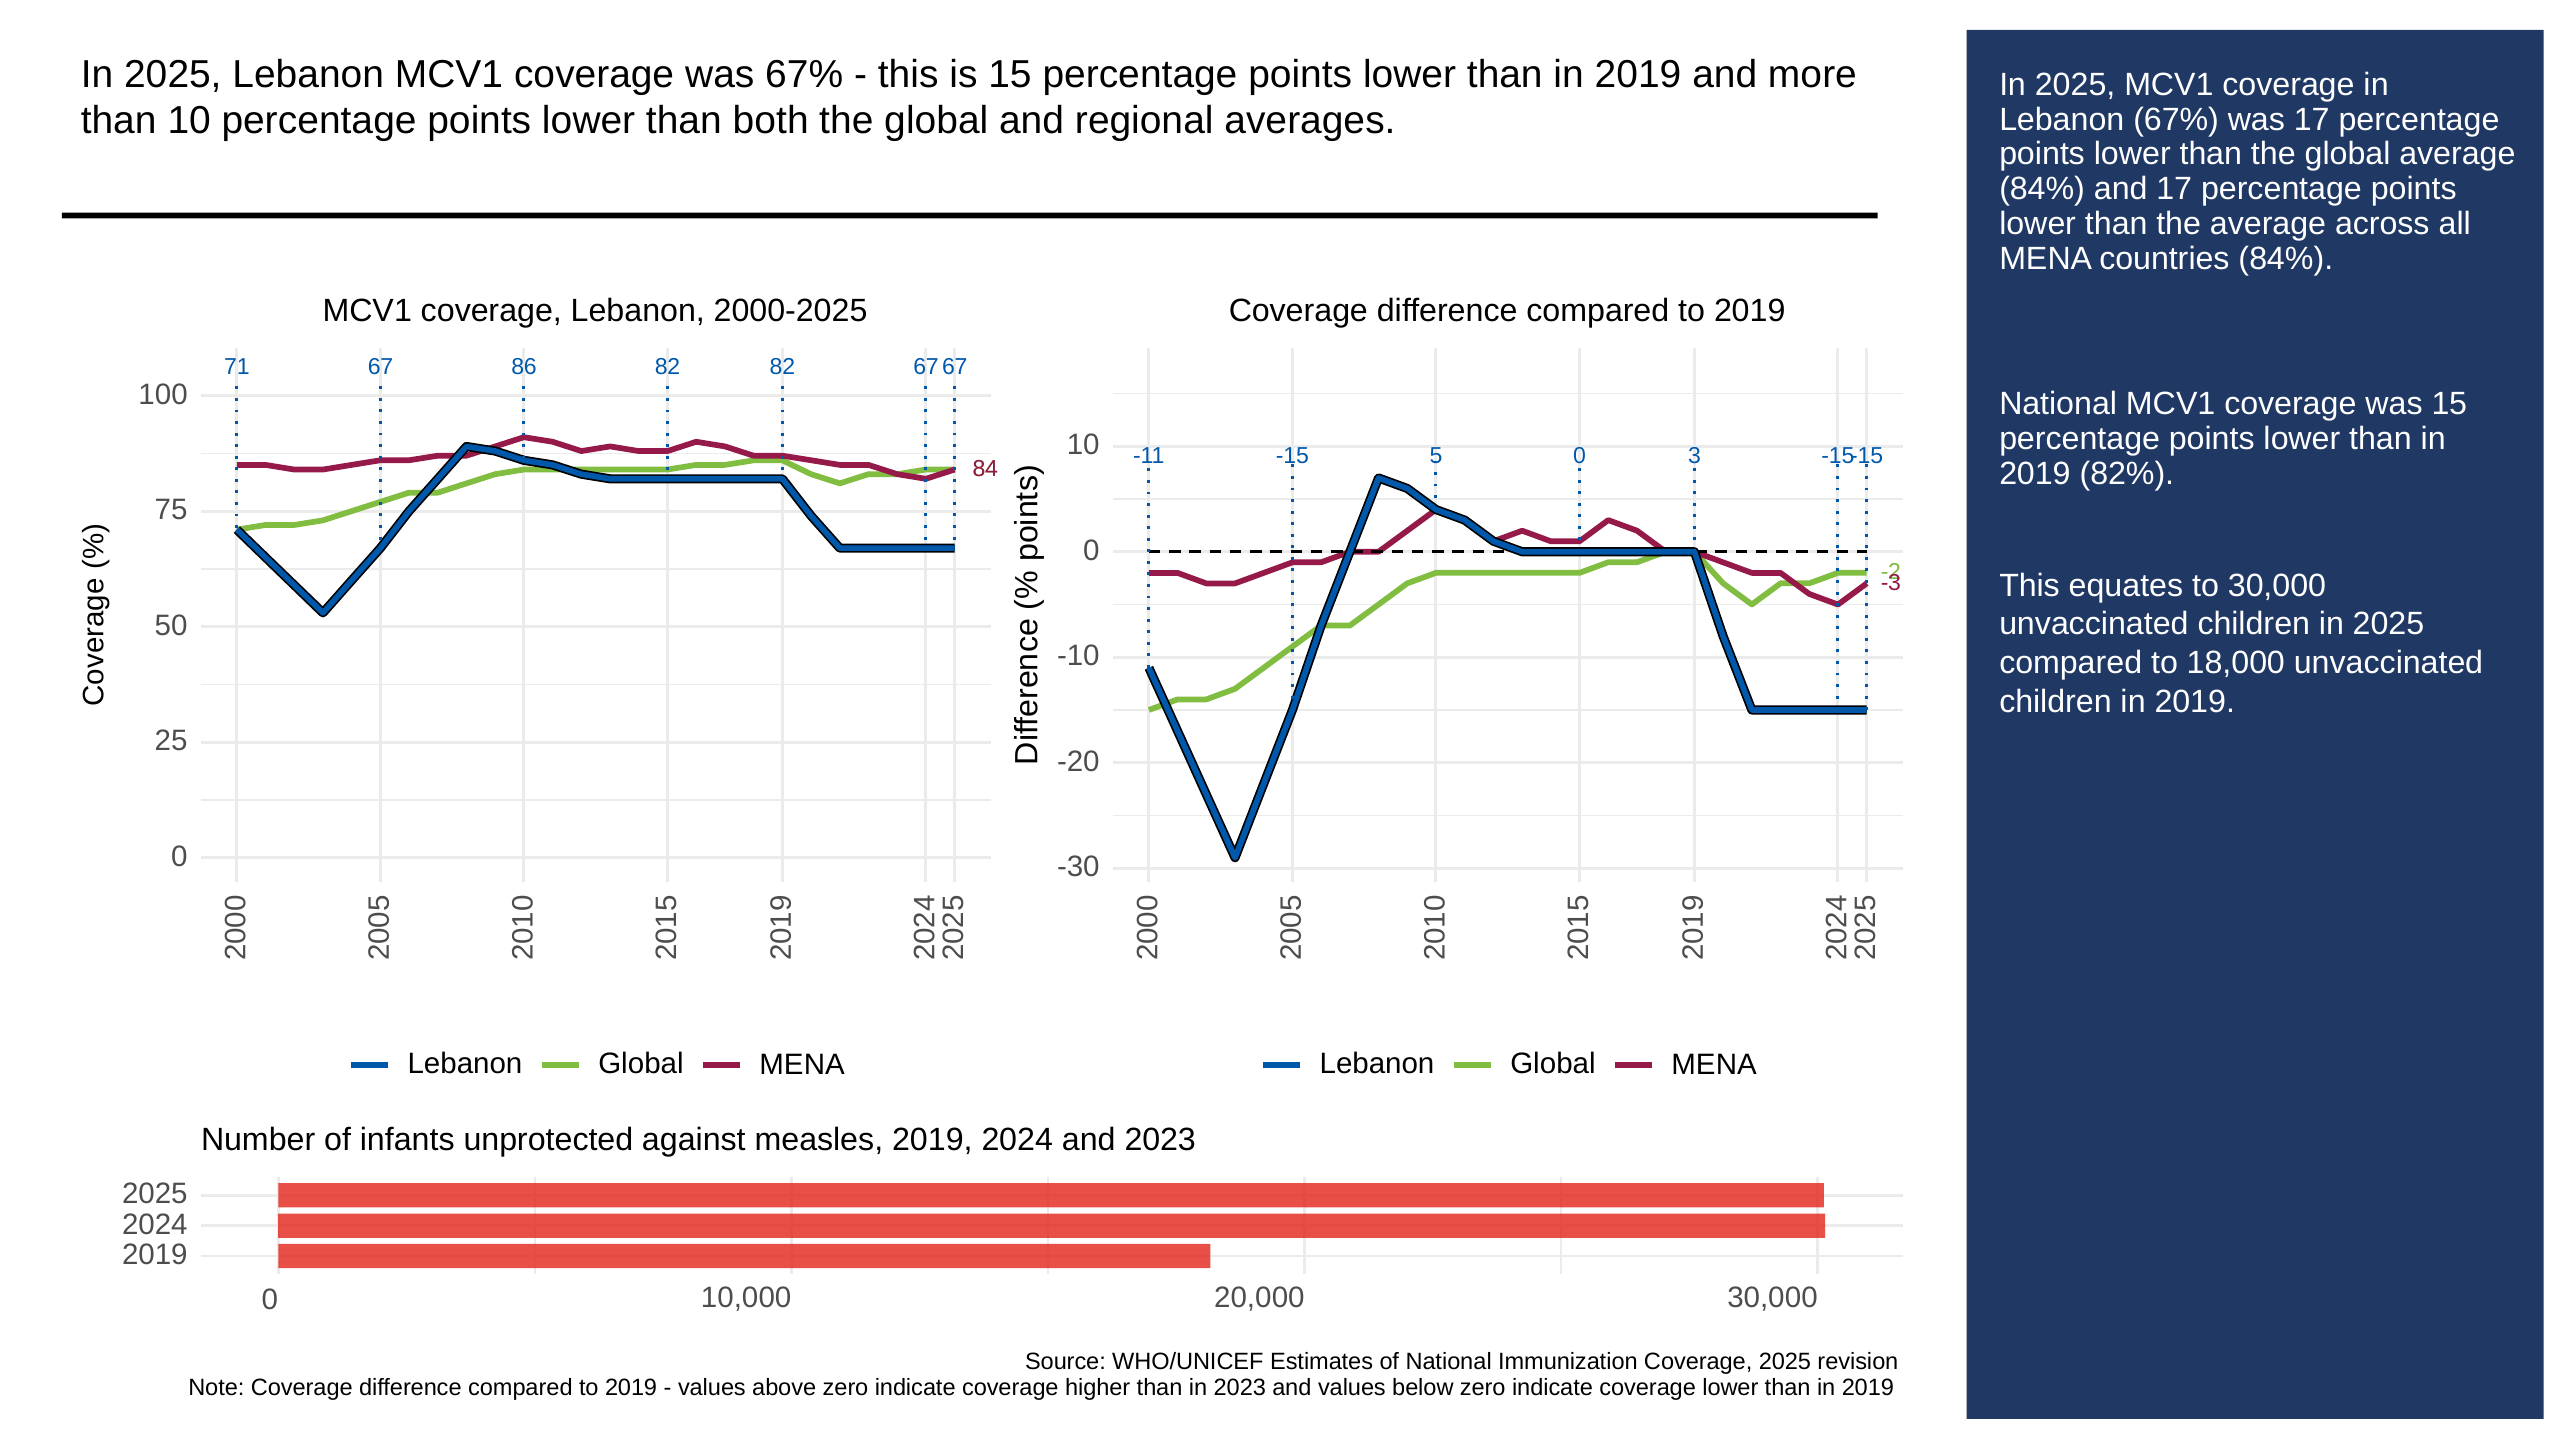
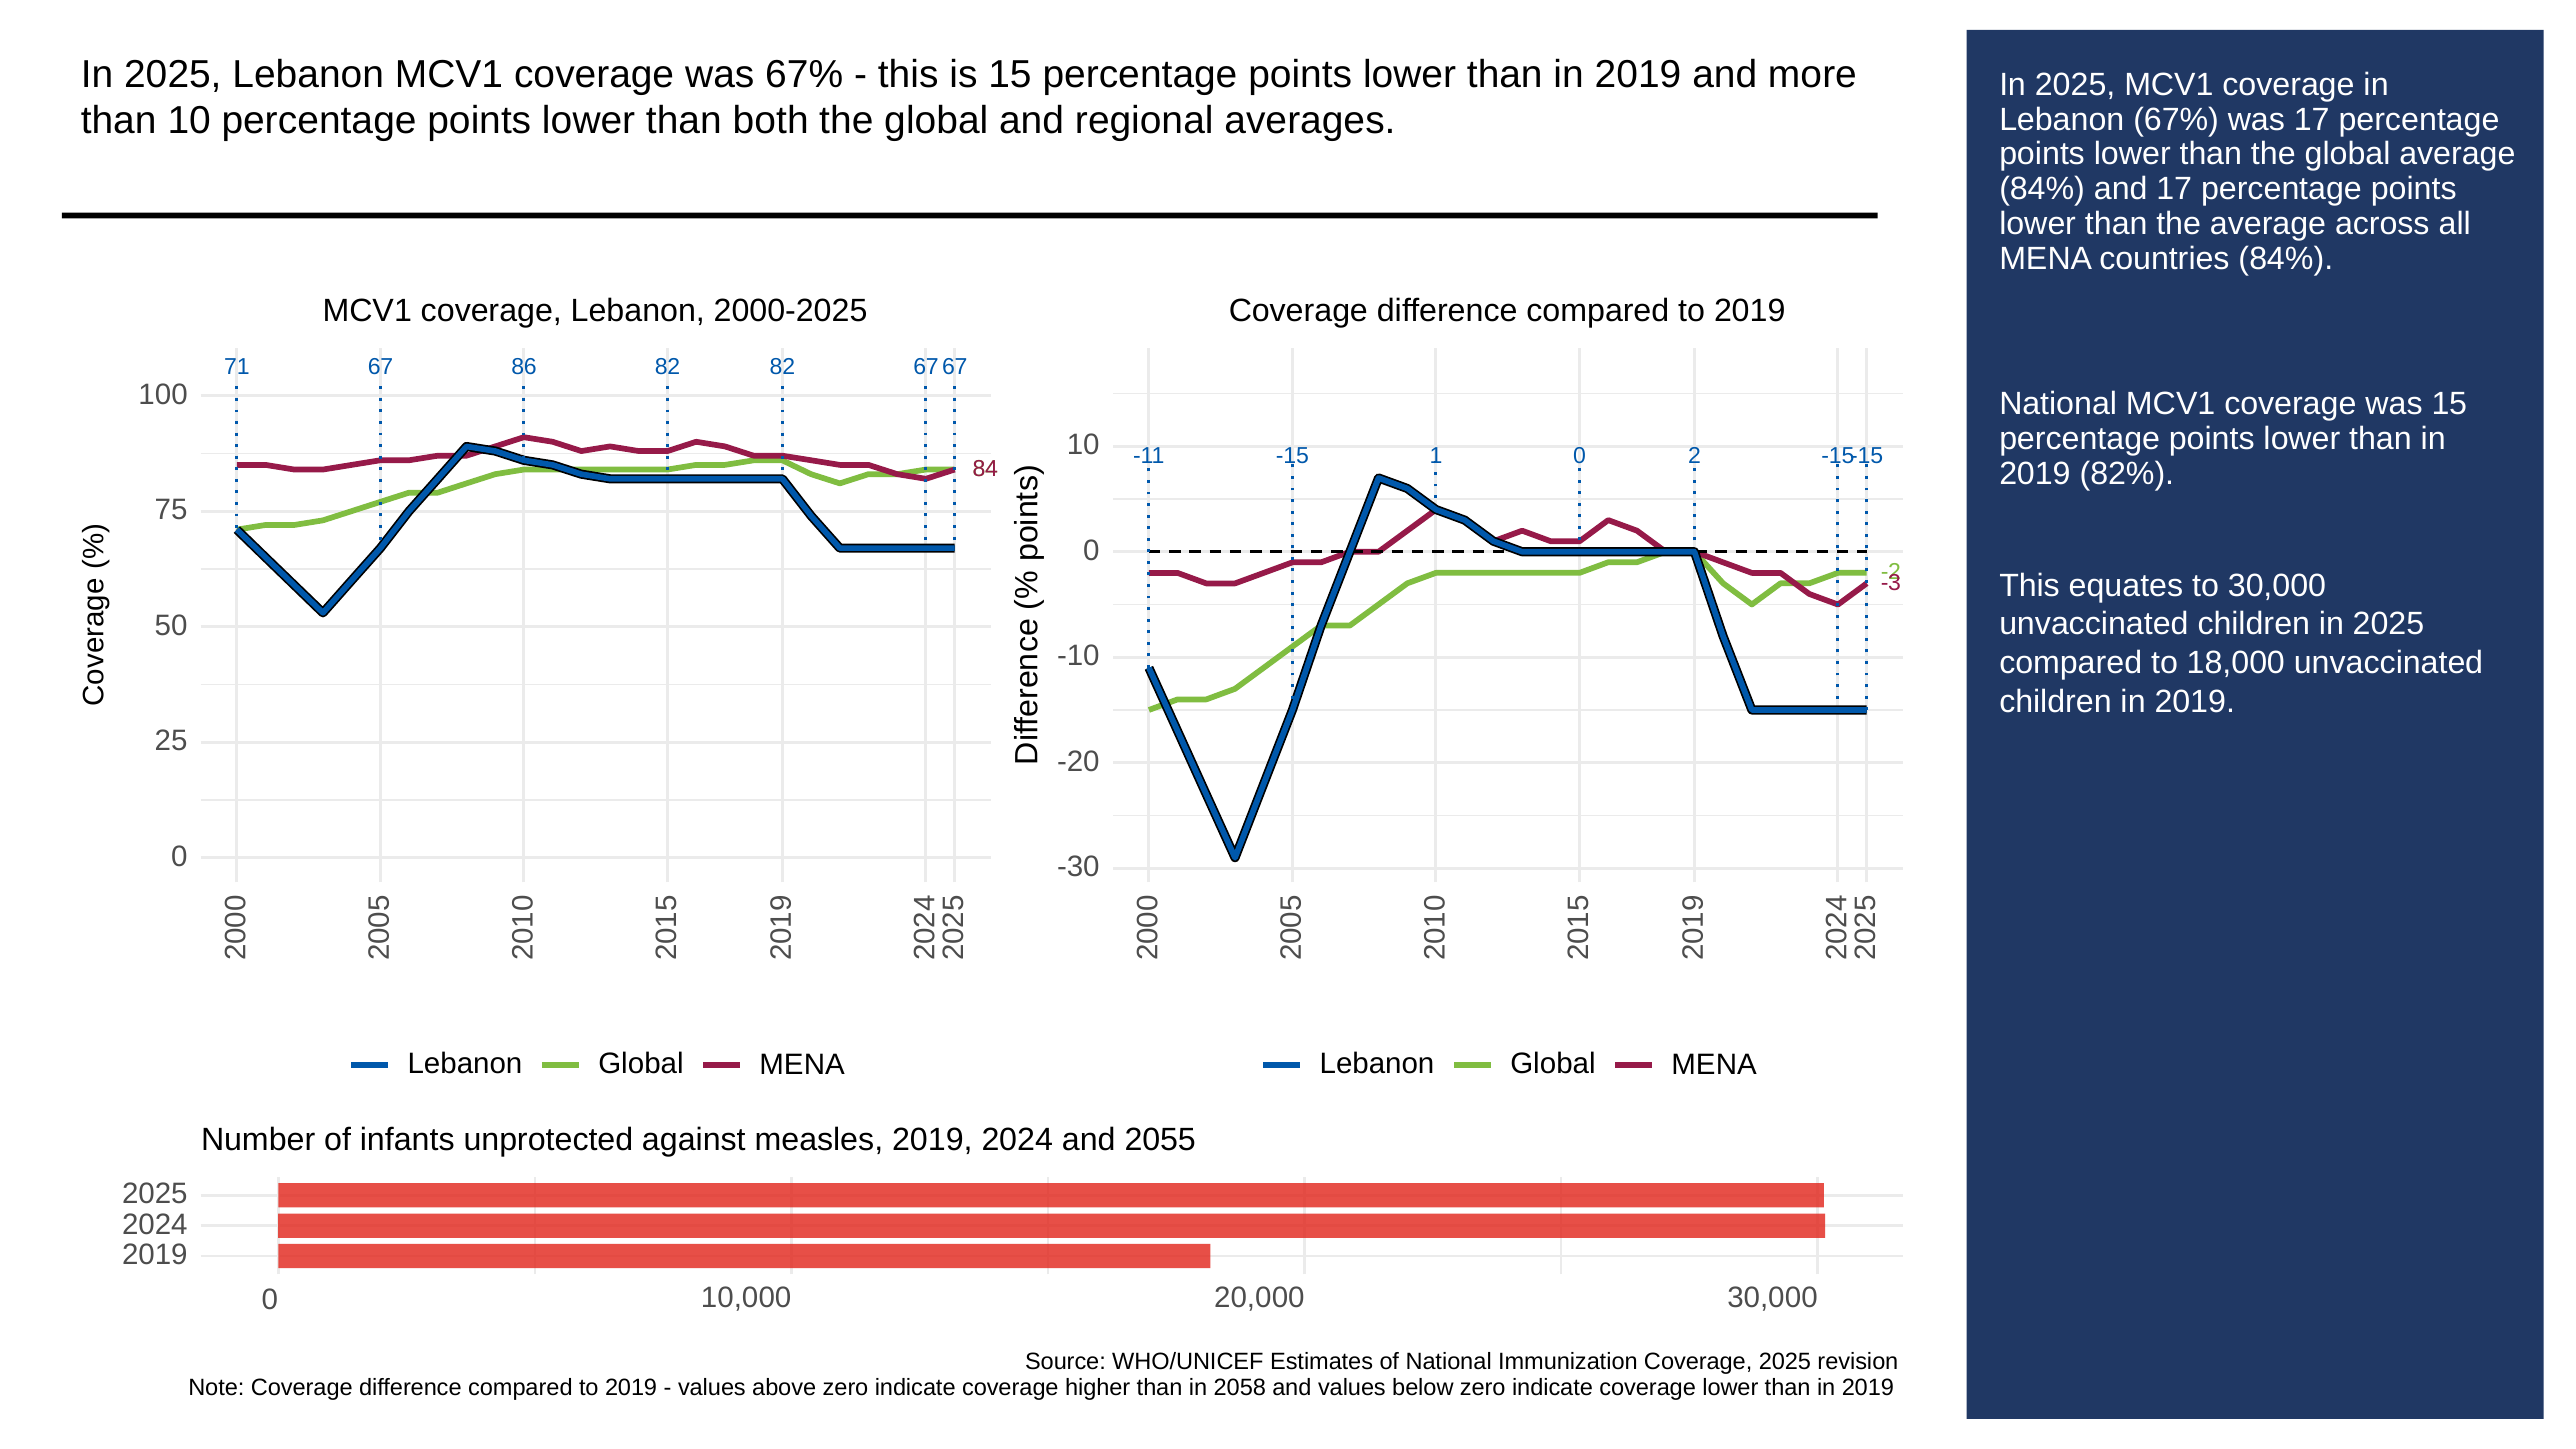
-15 5: 5 -> 1 (1436, 456)
3: 3 -> 2 (1694, 456)
and 2023: 2023 -> 2055 (1160, 1140)
in 2023: 2023 -> 2058 (1240, 1387)
